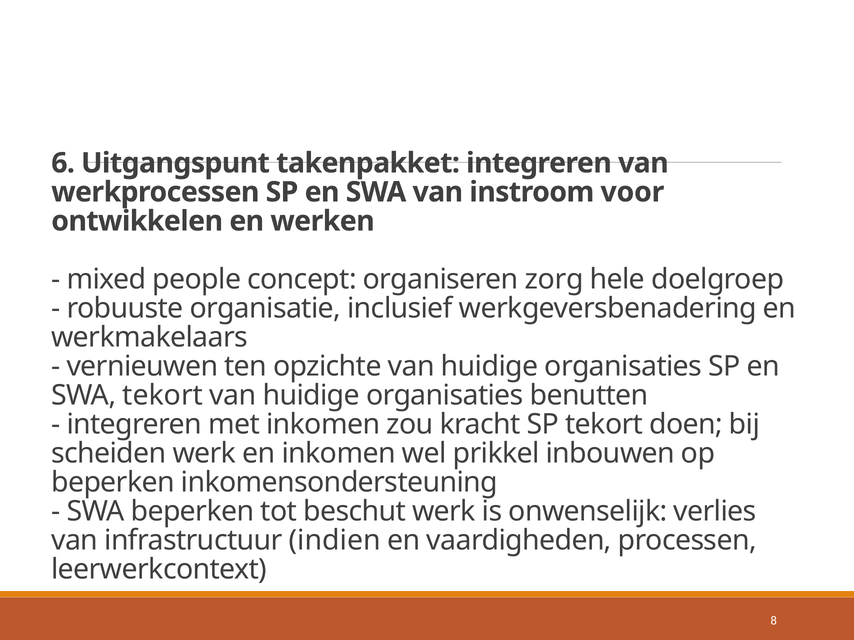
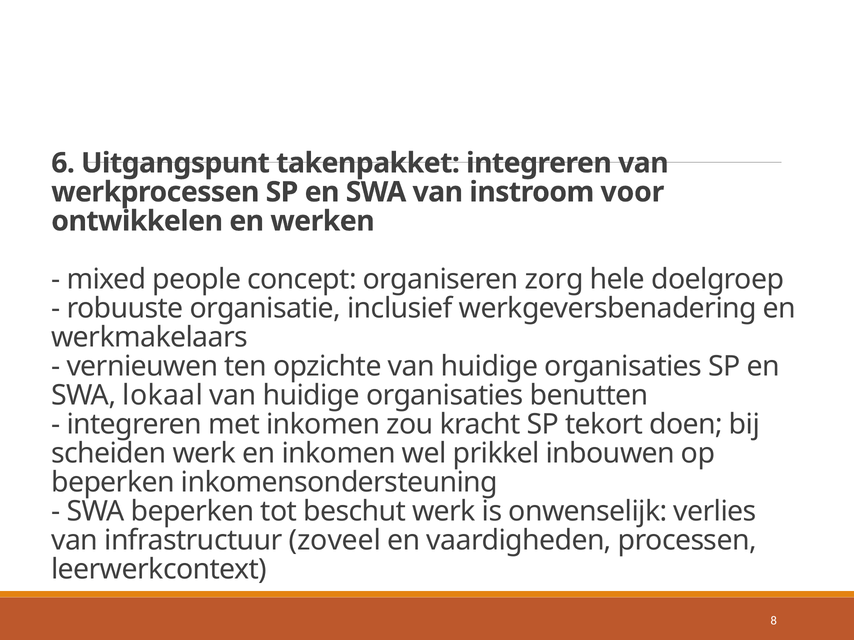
SWA tekort: tekort -> lokaal (163, 396)
indien: indien -> zoveel (335, 541)
